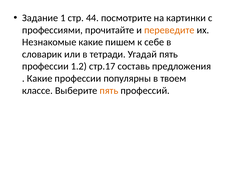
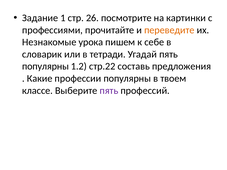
44: 44 -> 26 (92, 18)
Незнакомые какие: какие -> урока (91, 42)
профессии: профессии -> популярны (45, 66)
стр.17: стр.17 -> стр.22 (102, 66)
пять colour: orange -> purple (109, 91)
